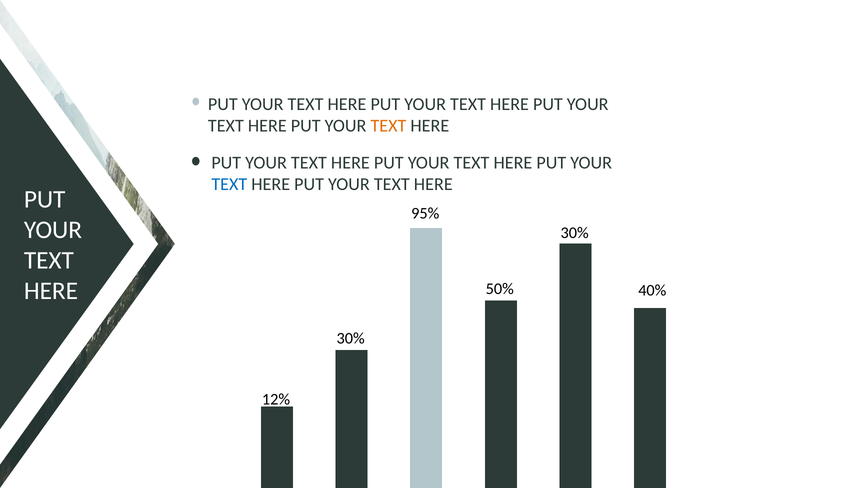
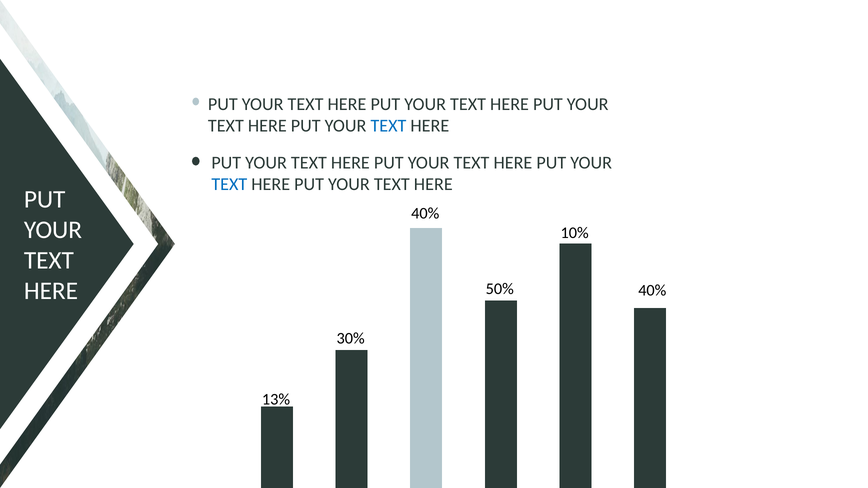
TEXT colour: orange -> blue (388, 126)
95%: 95% -> 40% (425, 214)
30%: 30% -> 10% (575, 233)
12%: 12% -> 13% (276, 399)
